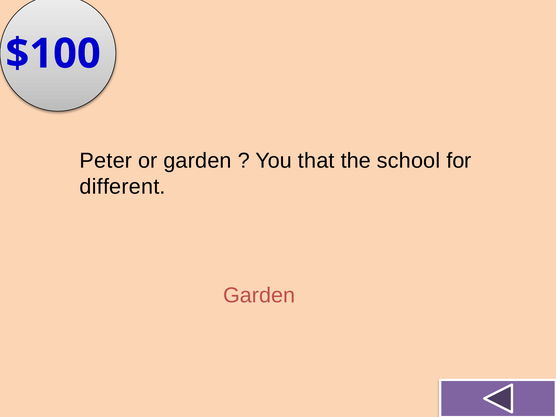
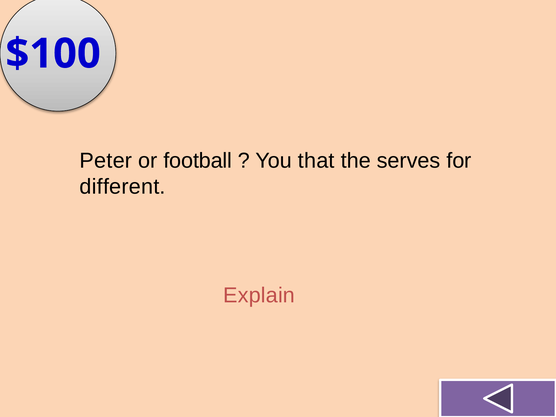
or garden: garden -> football (198, 161)
school: school -> serves (409, 161)
Garden: Garden -> Explain (259, 295)
